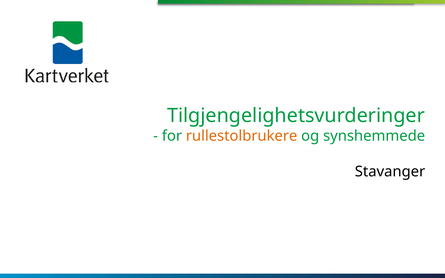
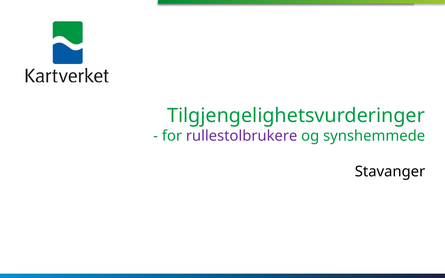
rullestolbrukere colour: orange -> purple (242, 136)
